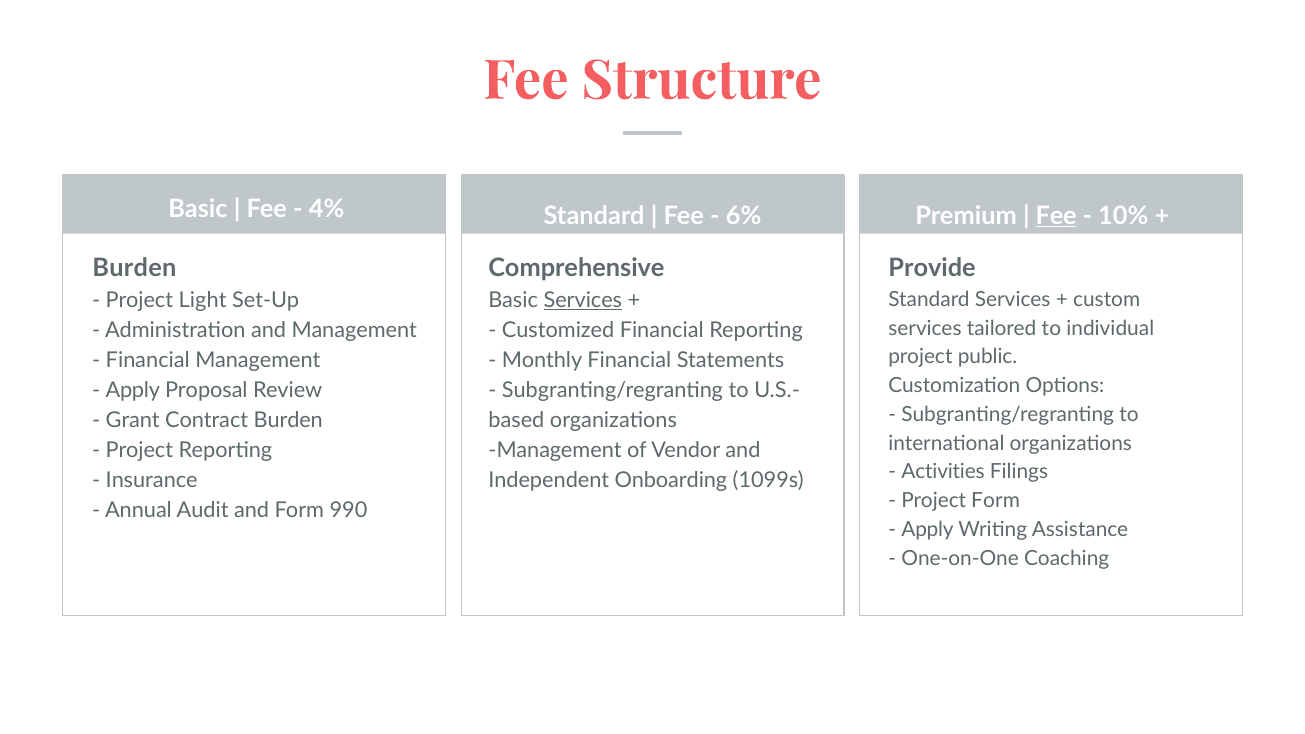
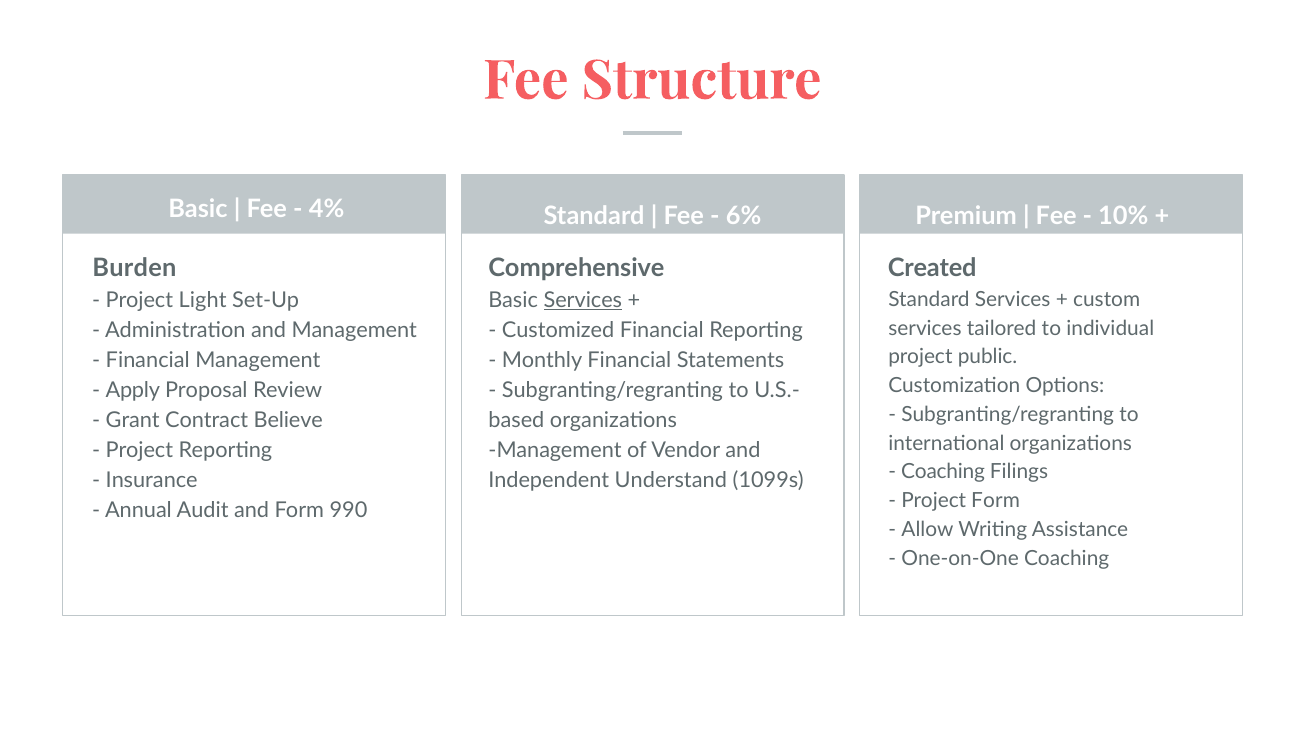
Fee underline: present -> none (1056, 216)
Provide: Provide -> Created (932, 268)
Contract Burden: Burden -> Believe (288, 420)
Activities: Activities -> Coaching (943, 472)
Onboarding: Onboarding -> Understand (671, 480)
Apply: Apply -> Allow (927, 530)
